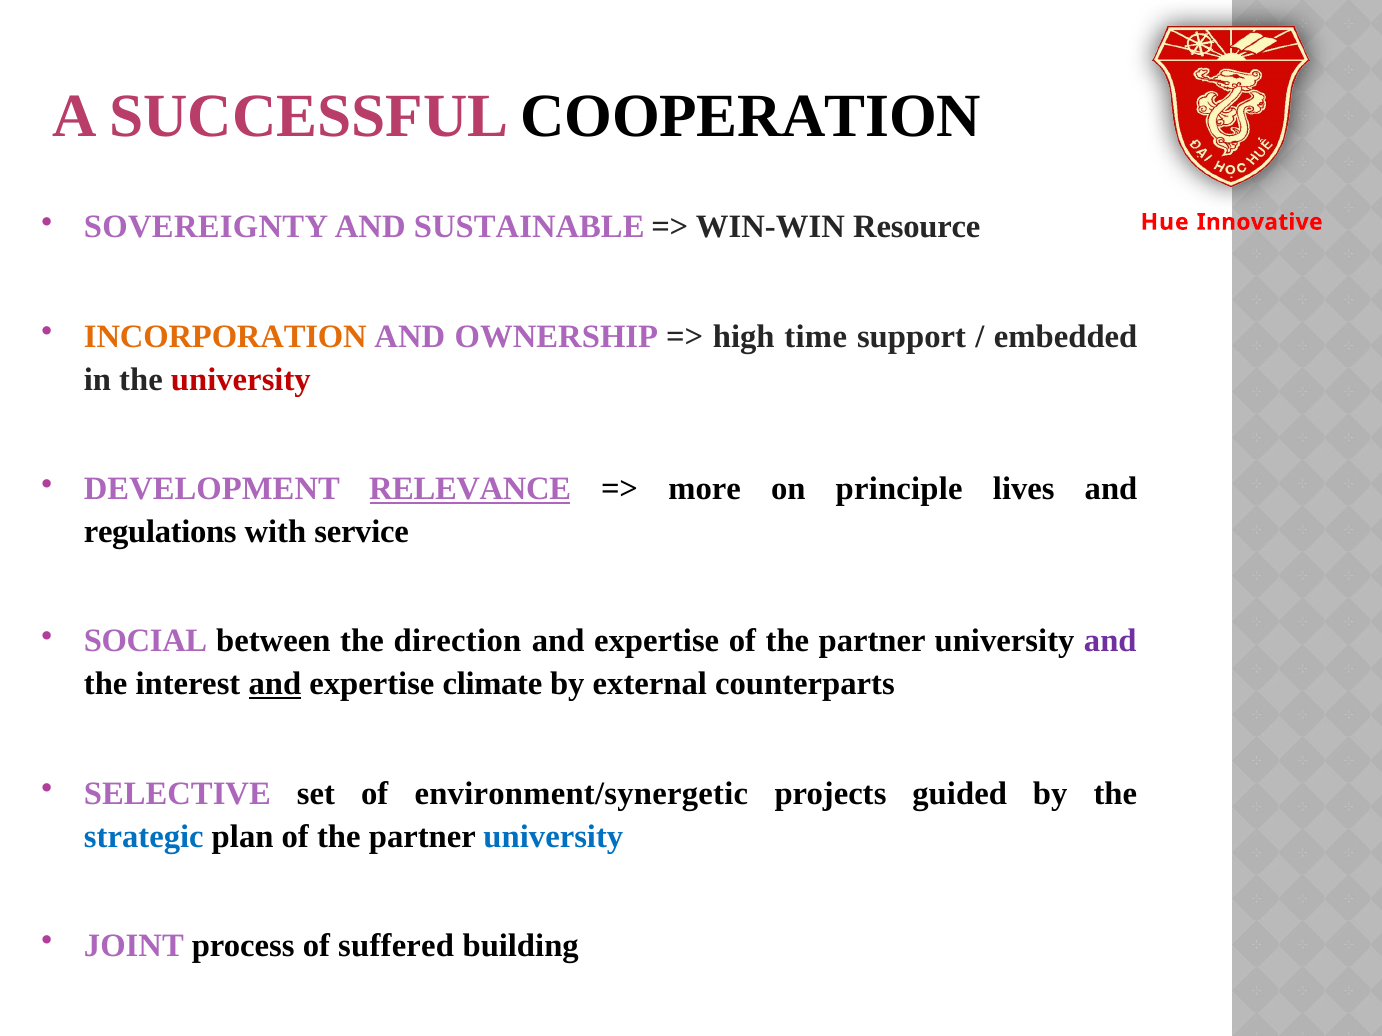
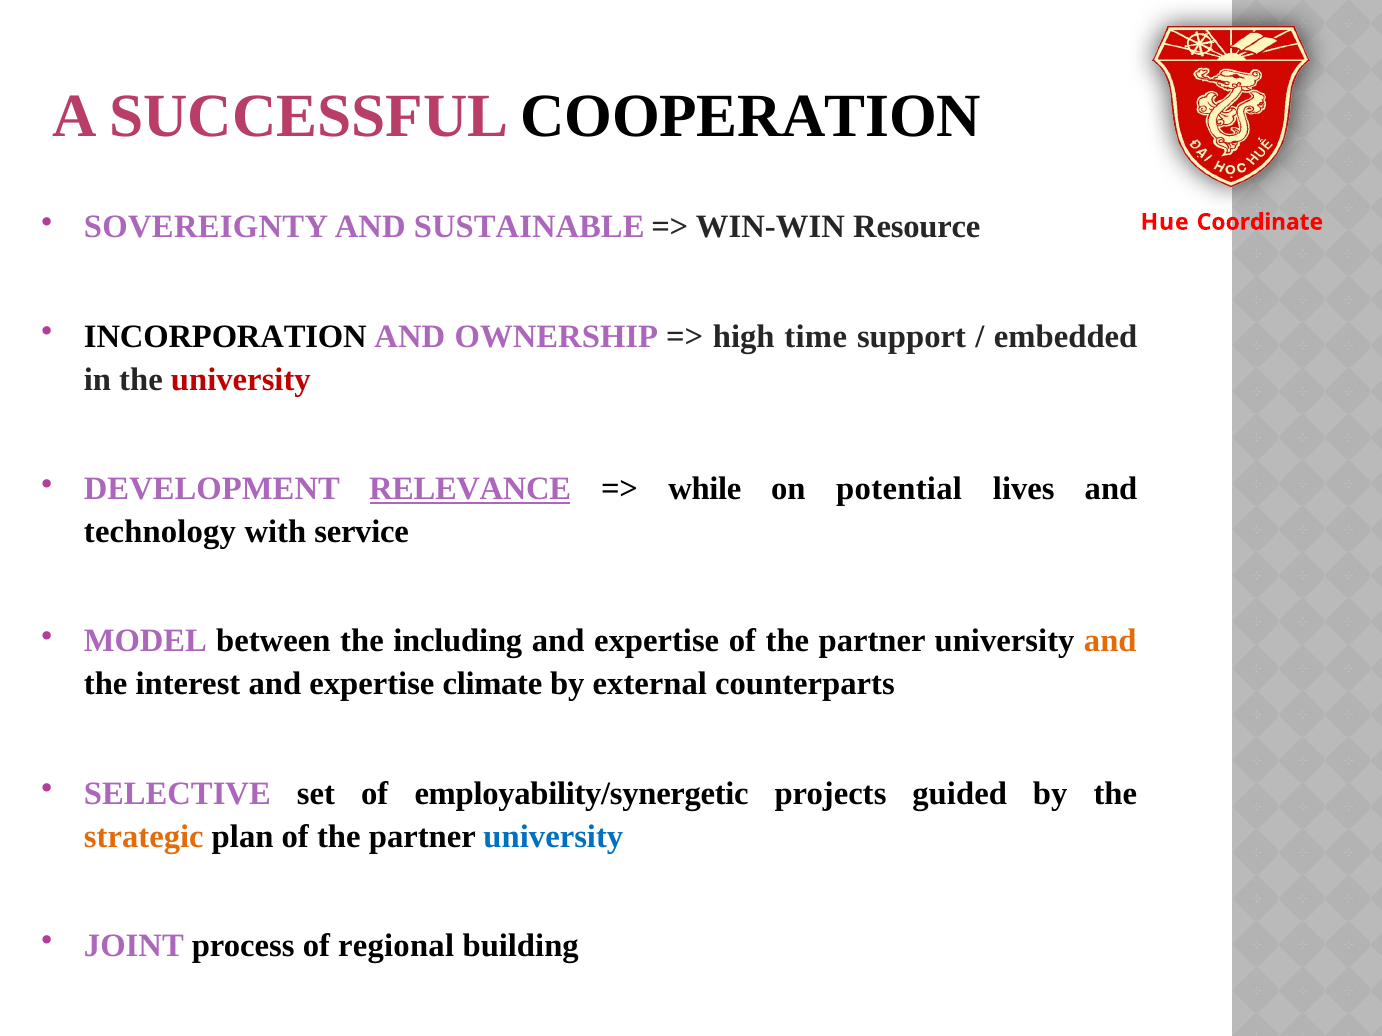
Innovative: Innovative -> Coordinate (1260, 222)
INCORPORATION colour: orange -> black (225, 337)
more: more -> while (705, 489)
principle: principle -> potential (899, 489)
regulations: regulations -> technology (160, 532)
SOCIAL: SOCIAL -> MODEL (145, 641)
direction: direction -> including (458, 641)
and colour: purple -> orange (1110, 641)
and underline: present -> none (275, 684)
environment/synergetic: environment/synergetic -> employability/synergetic (582, 794)
strategic colour: blue -> orange (144, 837)
suffered: suffered -> regional (396, 946)
